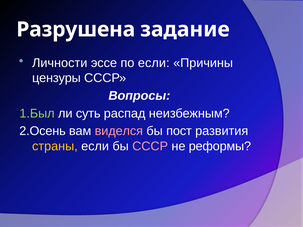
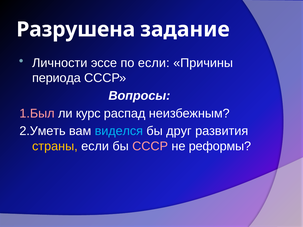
цензуры: цензуры -> периода (56, 78)
1.Был colour: light green -> pink (37, 114)
суть: суть -> курс (88, 114)
2.Осень: 2.Осень -> 2.Уметь (42, 131)
виделся colour: pink -> light blue (119, 131)
пост: пост -> друг (179, 131)
